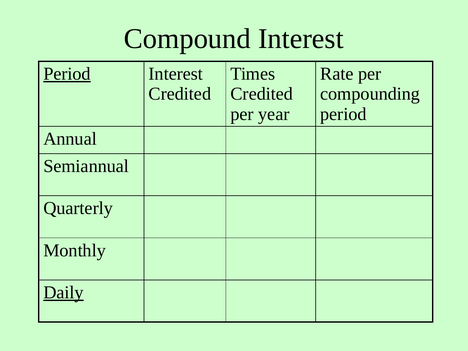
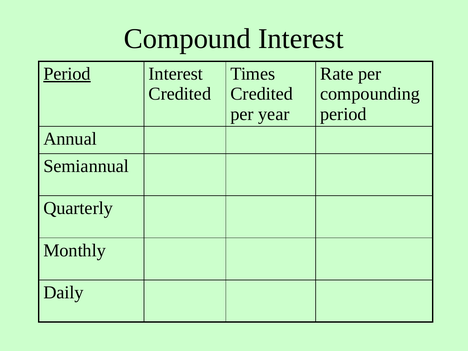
Daily underline: present -> none (64, 293)
